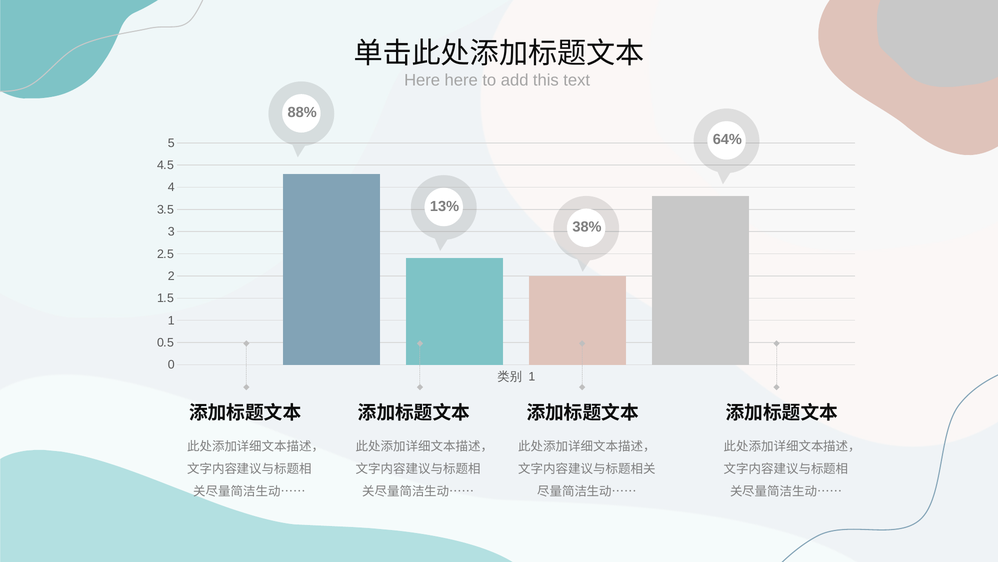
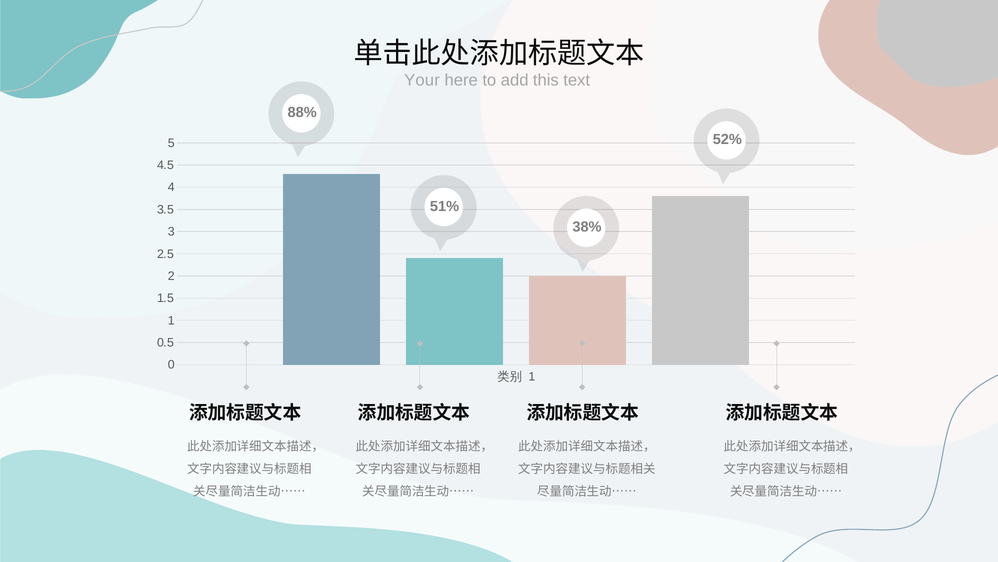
Here: Here -> Your (422, 80)
64%: 64% -> 52% (727, 139)
13%: 13% -> 51% (445, 206)
